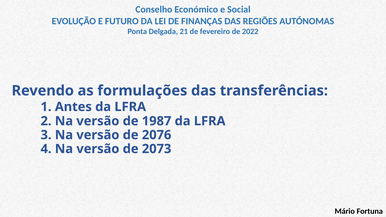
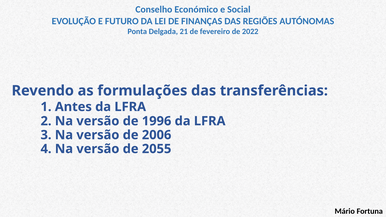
1987: 1987 -> 1996 (157, 121)
2076: 2076 -> 2006 (157, 135)
2073: 2073 -> 2055 (157, 149)
